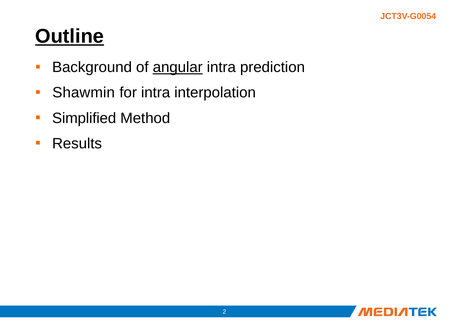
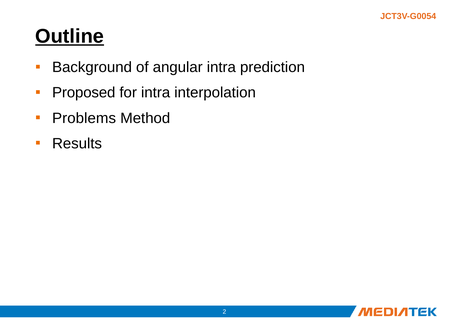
angular underline: present -> none (178, 67)
Shawmin: Shawmin -> Proposed (84, 93)
Simplified: Simplified -> Problems (84, 118)
